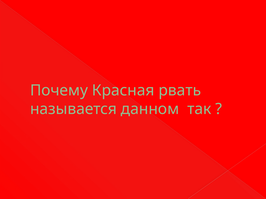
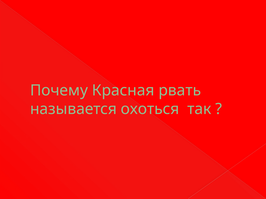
данном: данном -> охоться (150, 109)
